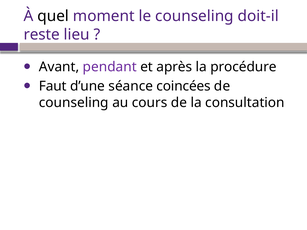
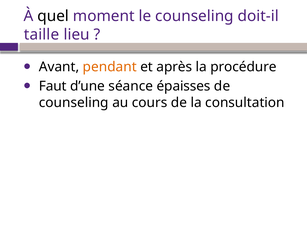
reste: reste -> taille (42, 35)
pendant colour: purple -> orange (110, 67)
coincées: coincées -> épaisses (184, 86)
